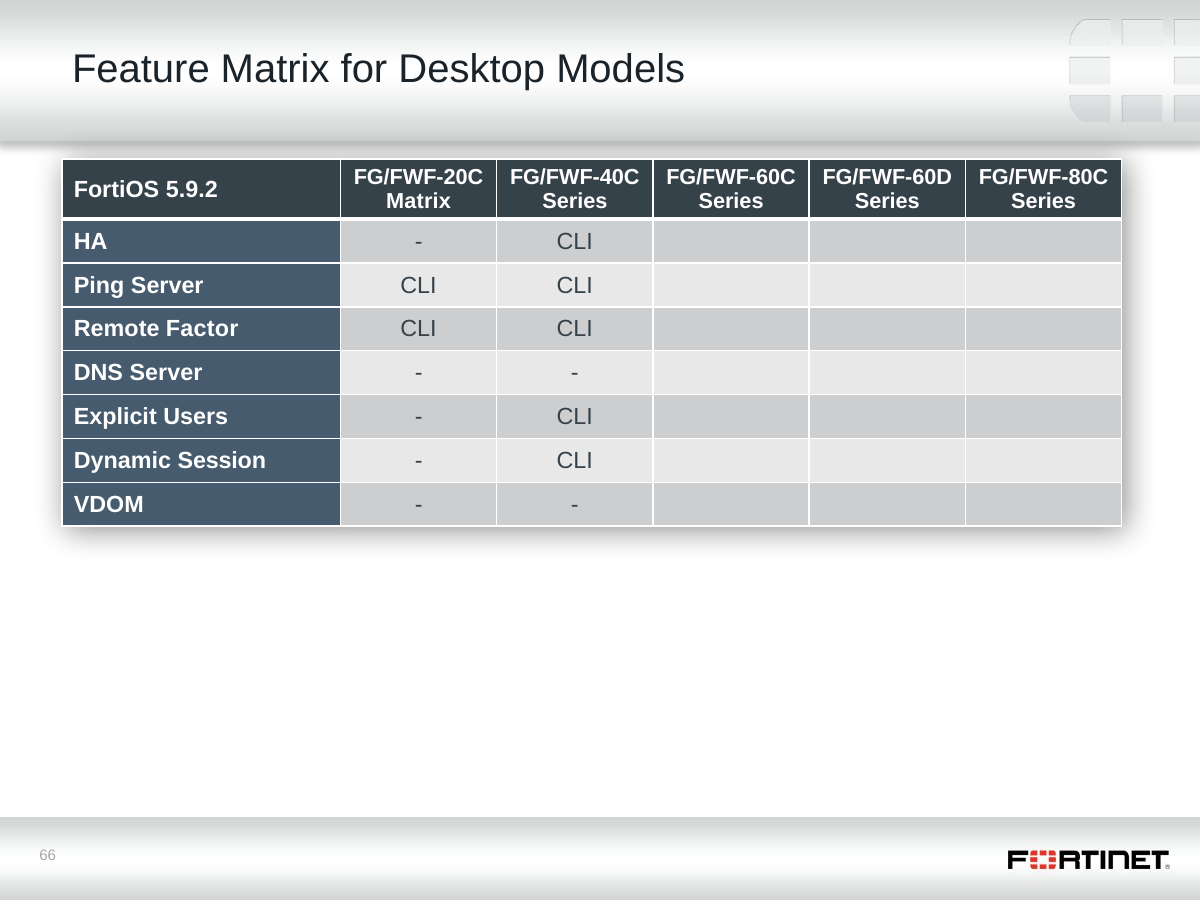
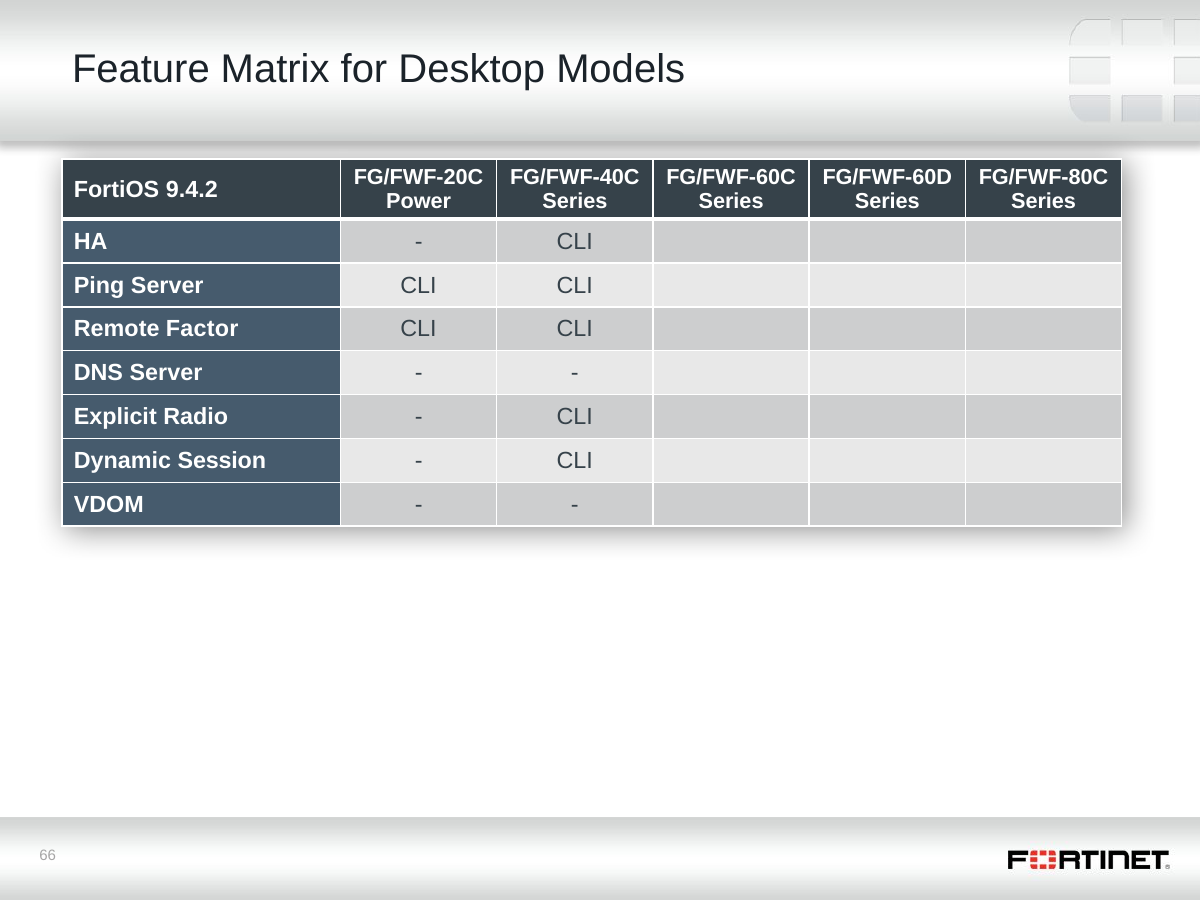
5.9.2: 5.9.2 -> 9.4.2 (192, 189)
Matrix: Matrix -> Power (419, 201)
Users: Users -> Radio (196, 417)
